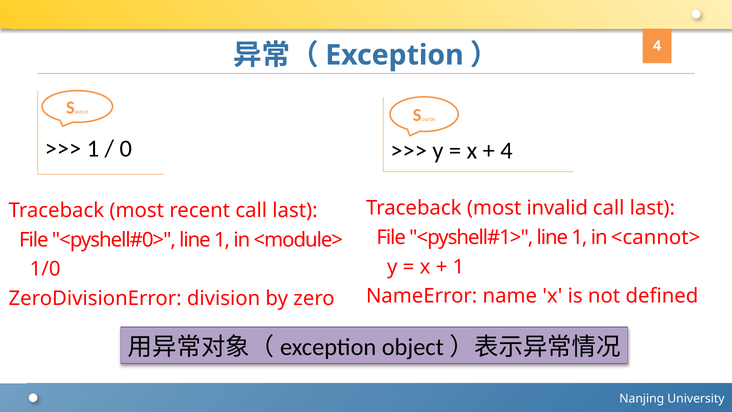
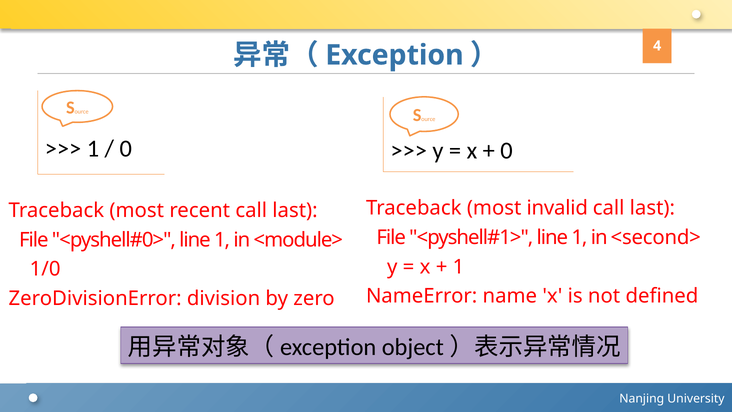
4: 4 -> 0 (507, 151)
<cannot>: <cannot> -> <second> (656, 237)
